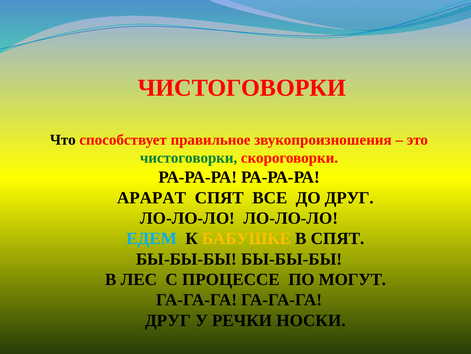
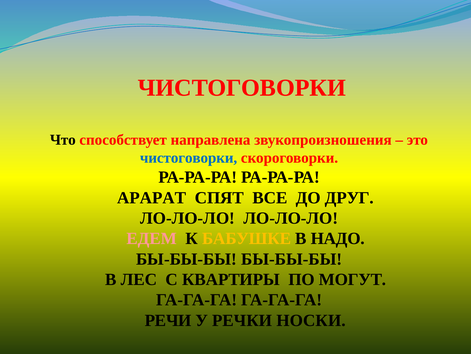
правильное: правильное -> направлена (211, 140)
чистоговорки colour: green -> blue (189, 158)
ЕДЕМ colour: light blue -> pink (152, 238)
В СПЯТ: СПЯТ -> НАДО (338, 238)
ПРОЦЕССЕ: ПРОЦЕССЕ -> КВАРТИРЫ (231, 279)
ДРУГ: ДРУГ -> РЕЧИ (168, 320)
